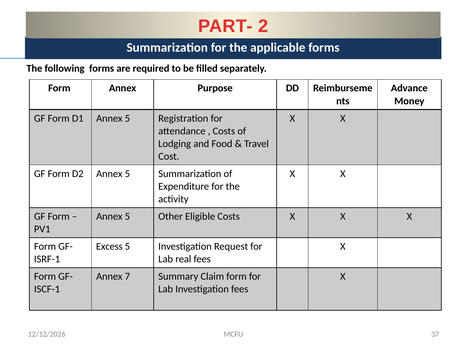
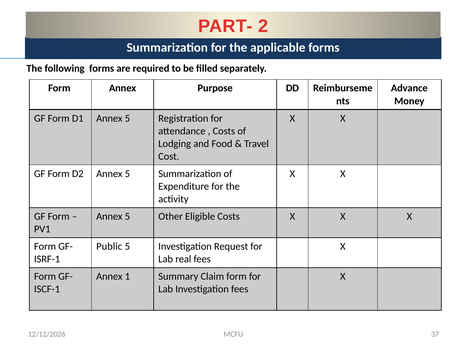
Excess: Excess -> Public (109, 247)
7: 7 -> 1 (127, 277)
